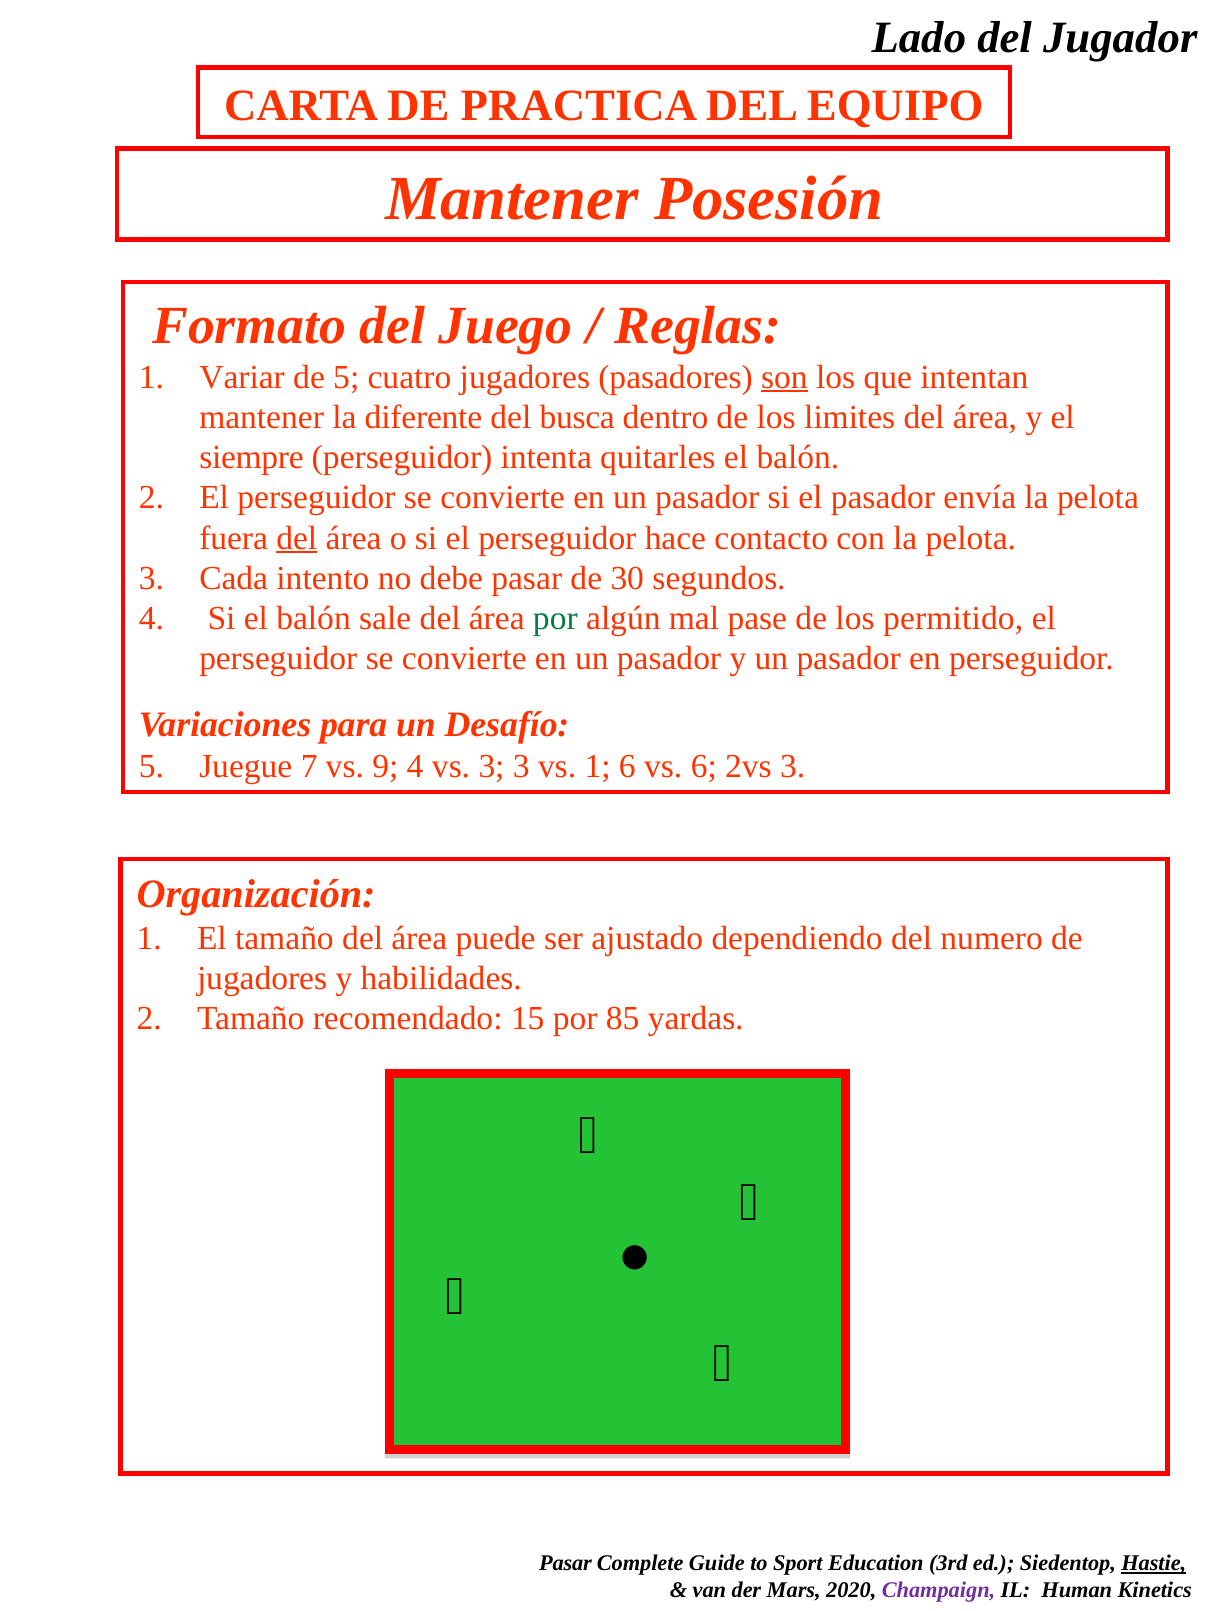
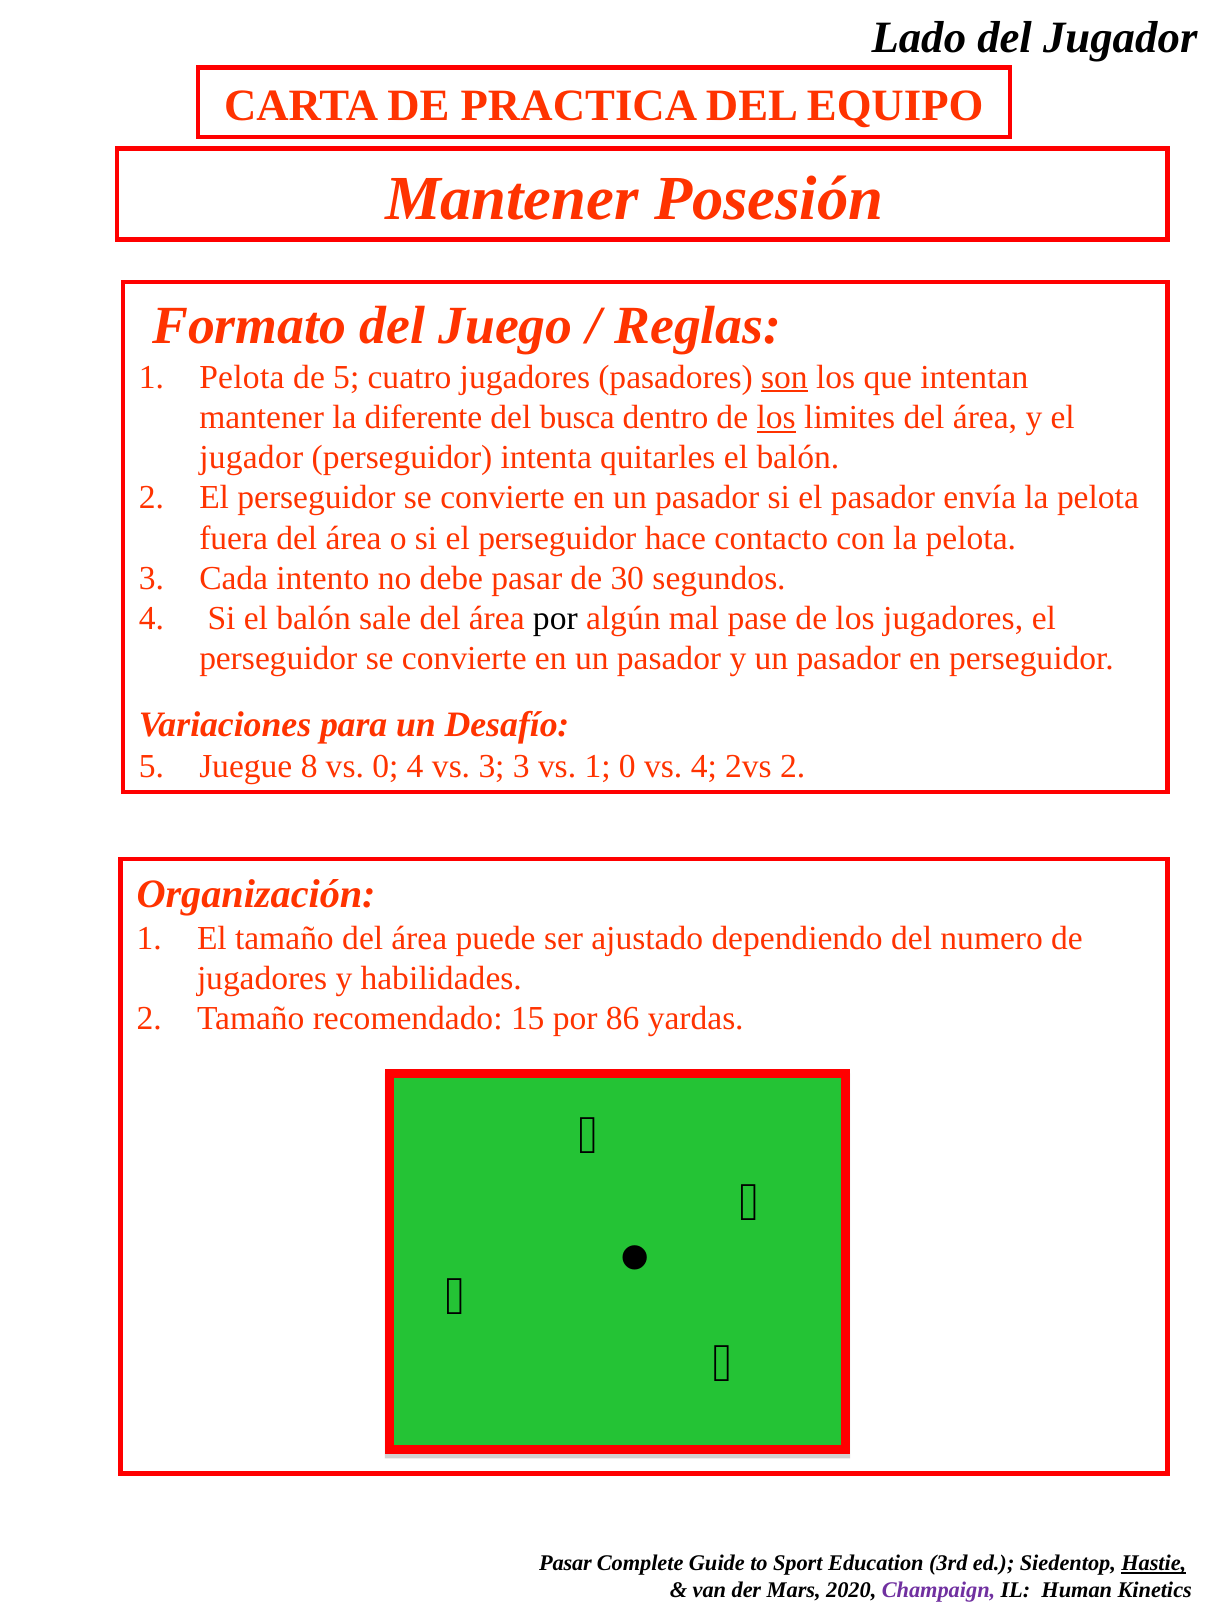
1 Variar: Variar -> Pelota (242, 377)
los underline: none -> present (776, 417)
siempre: siempre -> jugador (251, 457)
del underline: present -> none (297, 538)
por colour: green -> black (555, 618)
los permitido: permitido -> jugadores (953, 618)
7: 7 -> 8 (309, 766)
vs 9: 9 -> 0 (385, 766)
1 6: 6 -> 0 (627, 766)
vs 6: 6 -> 4 (704, 766)
2vs 3: 3 -> 2 (793, 766)
85: 85 -> 86 (623, 1018)
